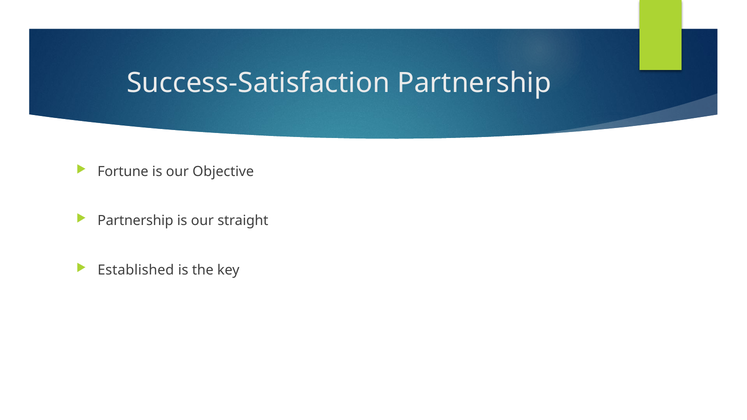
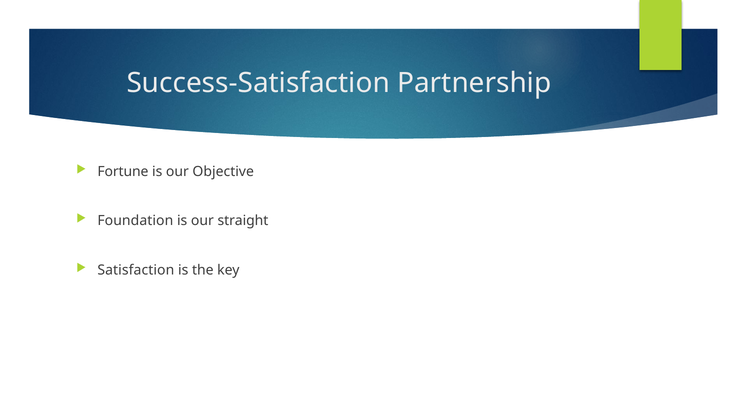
Partnership: Partnership -> Foundation (135, 221)
Established: Established -> Satisfaction (136, 270)
